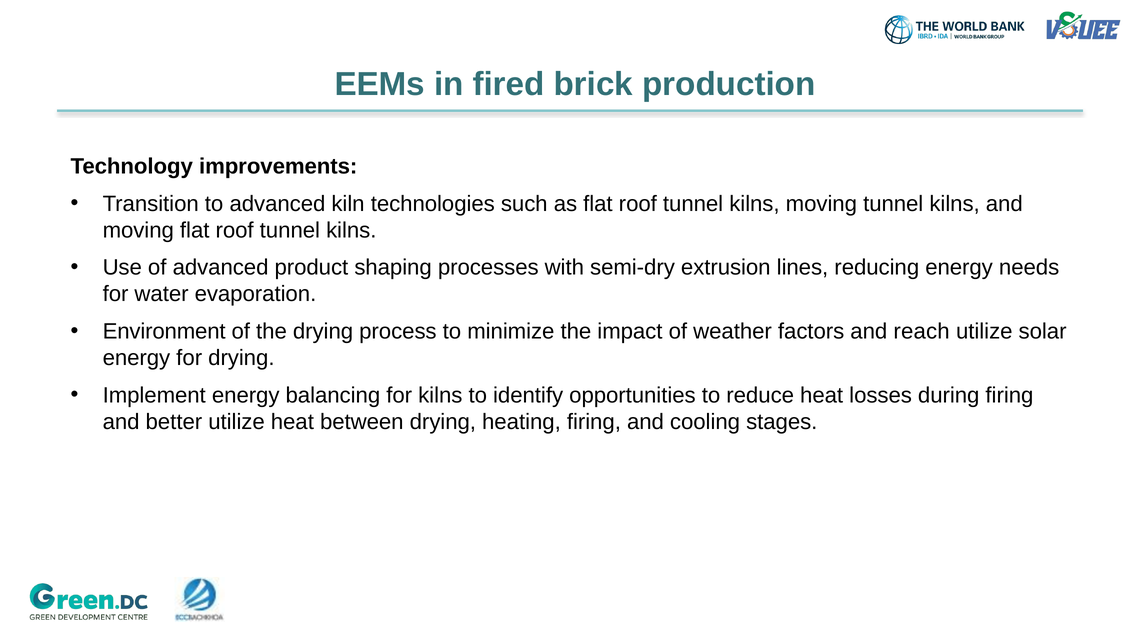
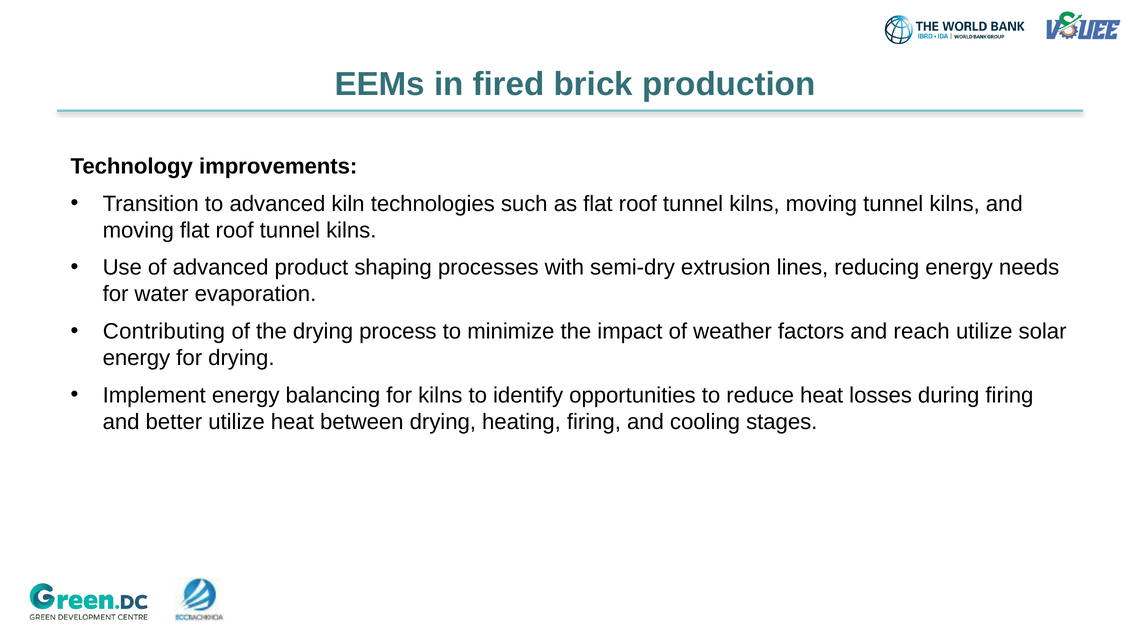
Environment: Environment -> Contributing (164, 332)
